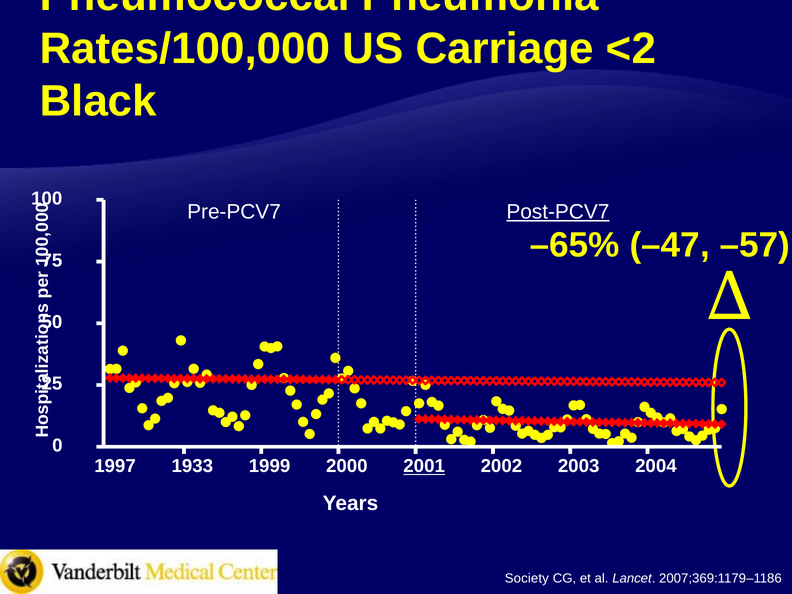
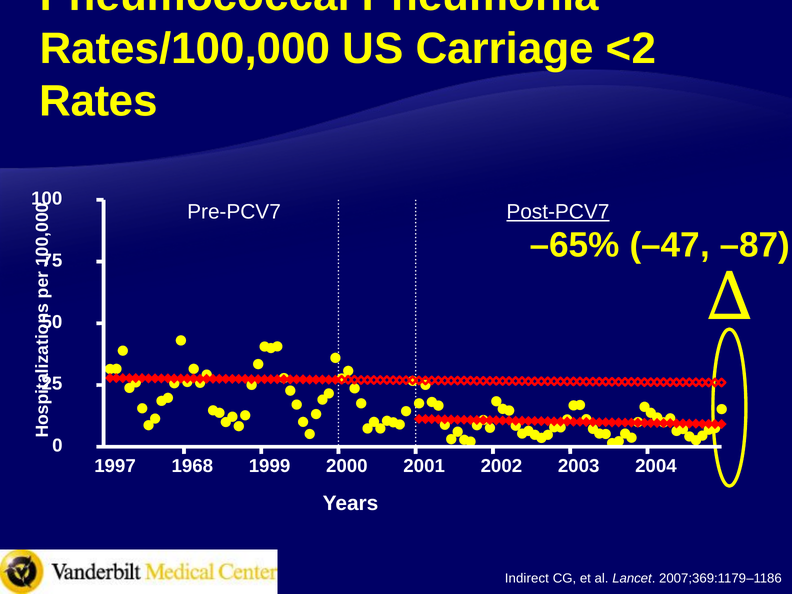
Black: Black -> Rates (98, 101)
–57: –57 -> –87 (755, 245)
1933: 1933 -> 1968 (192, 466)
2001 underline: present -> none (424, 466)
Society: Society -> Indirect (527, 579)
